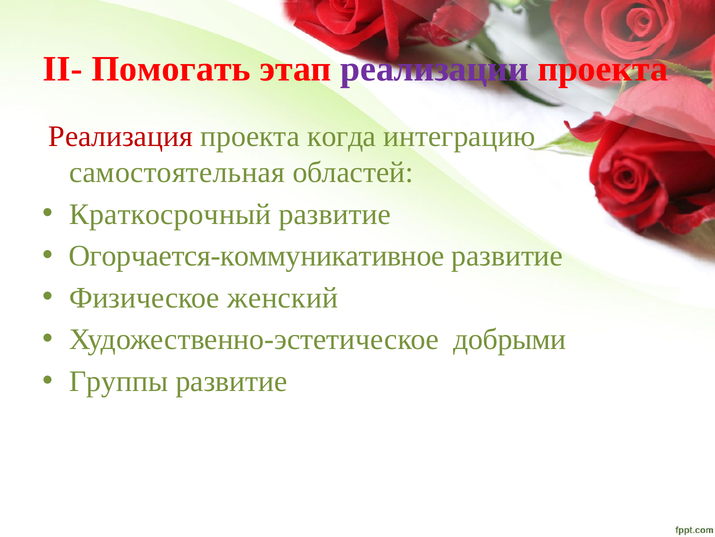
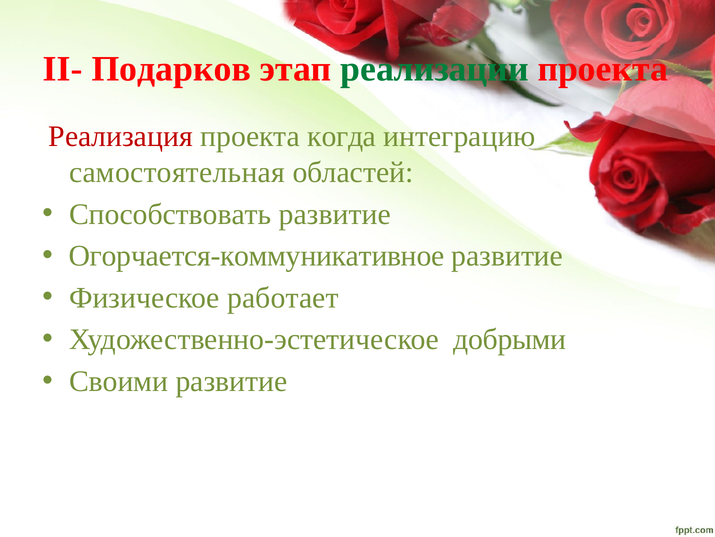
Помогать: Помогать -> Подарков (171, 69)
реализации colour: purple -> green (434, 69)
Краткосрочный: Краткосрочный -> Способствовать (170, 214)
женский: женский -> работает (283, 297)
Группы: Группы -> Своими (119, 381)
